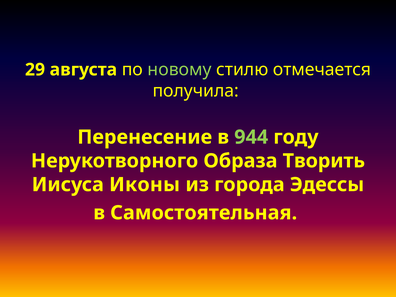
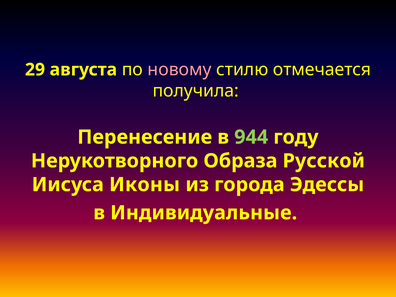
новому colour: light green -> pink (180, 70)
Творить: Творить -> Русской (324, 161)
Самостоятельная: Самостоятельная -> Индивидуальные (204, 213)
